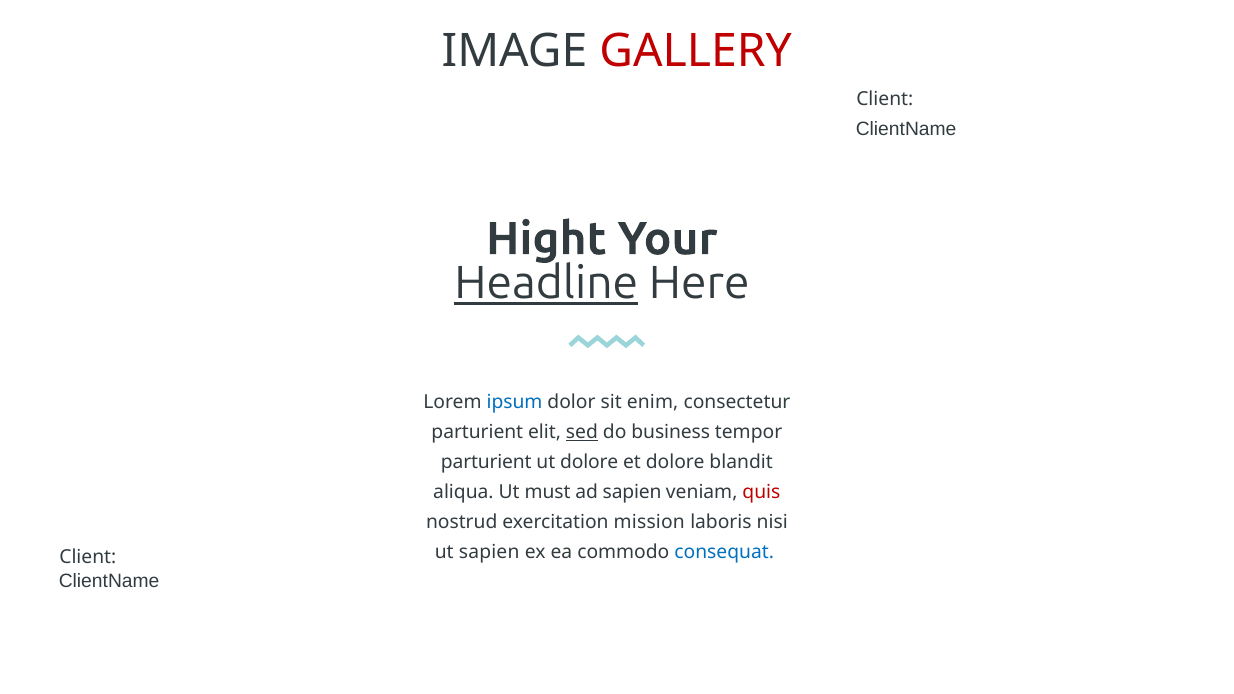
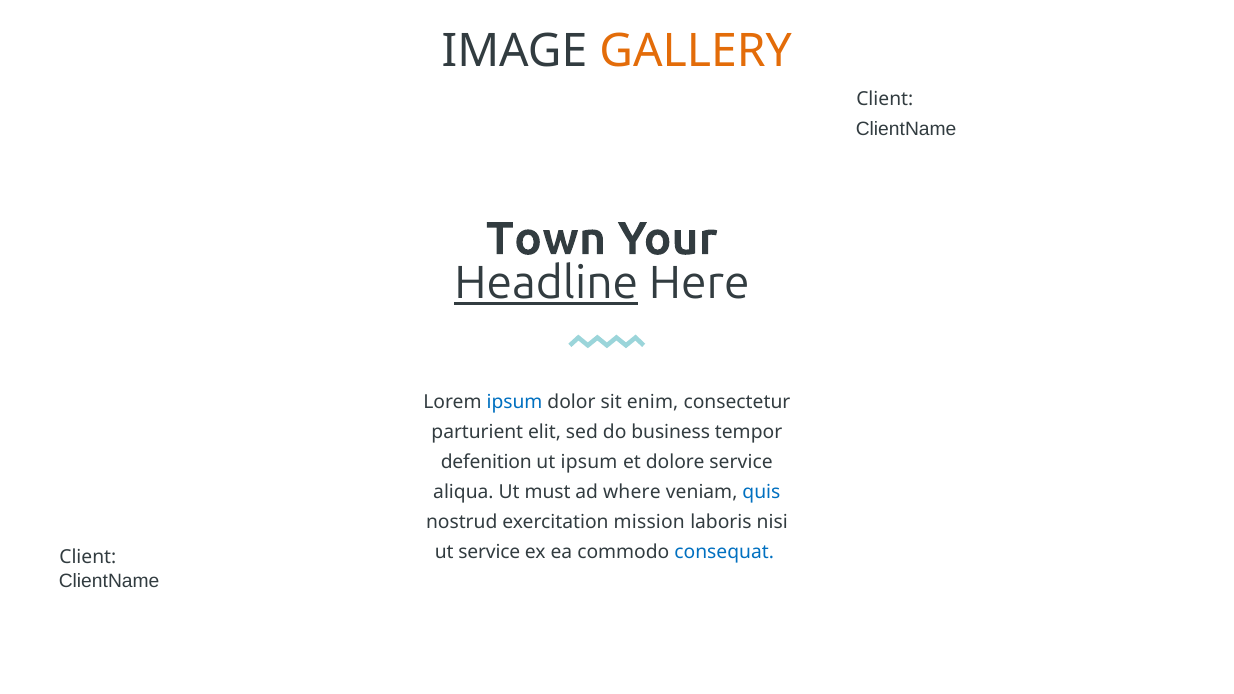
GALLERY colour: red -> orange (696, 51)
Hight: Hight -> Town (546, 239)
sed underline: present -> none (582, 432)
parturient: parturient -> defenition (486, 462)
ut dolore: dolore -> ipsum (589, 462)
dolore blandit: blandit -> service (741, 462)
ad sapien: sapien -> where (632, 492)
quis colour: red -> blue (761, 492)
ut sapien: sapien -> service (489, 552)
